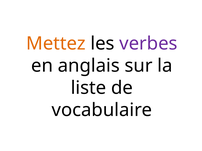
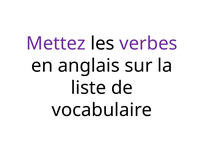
Mettez colour: orange -> purple (56, 44)
